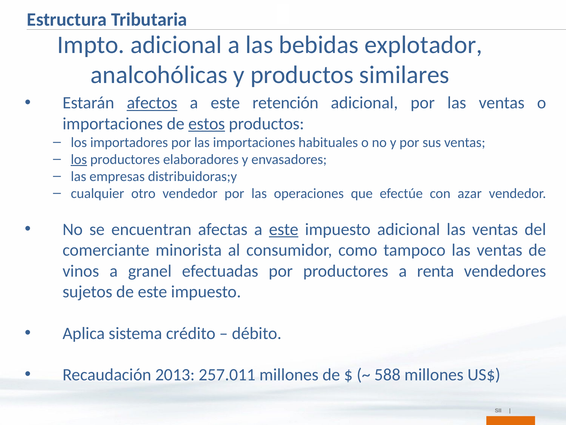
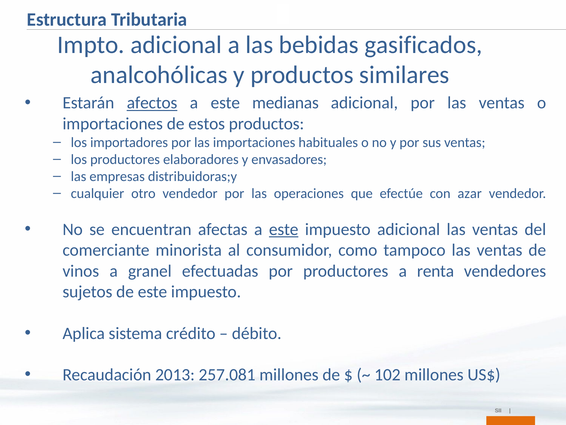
explotador: explotador -> gasificados (423, 45)
retención: retención -> medianas (285, 103)
estos underline: present -> none (207, 124)
los underline: present -> none (79, 159)
257.011: 257.011 -> 257.081 (227, 374)
588: 588 -> 102 (387, 374)
